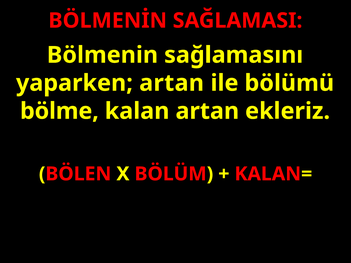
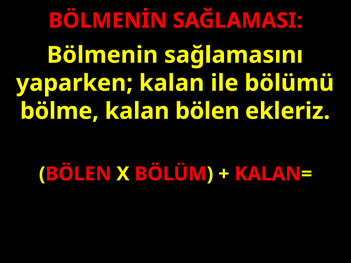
yaparken artan: artan -> kalan (172, 83)
kalan artan: artan -> bölen (207, 111)
